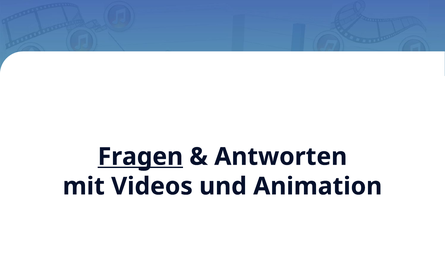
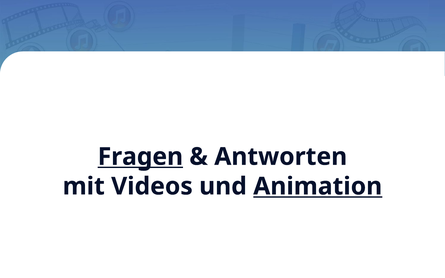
Animation underline: none -> present (318, 186)
